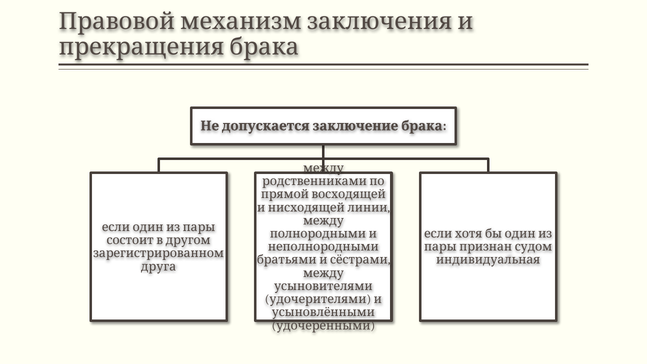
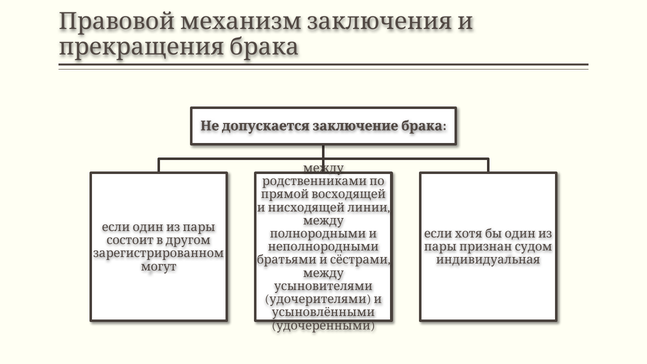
друга: друга -> могут (159, 266)
